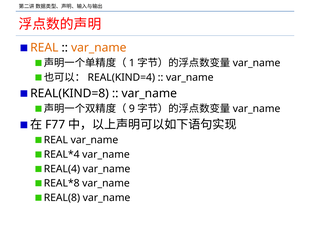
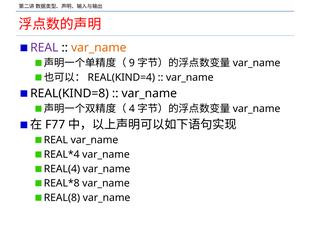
REAL colour: orange -> purple (44, 48)
1: 1 -> 9 (132, 63)
9: 9 -> 4 (132, 109)
